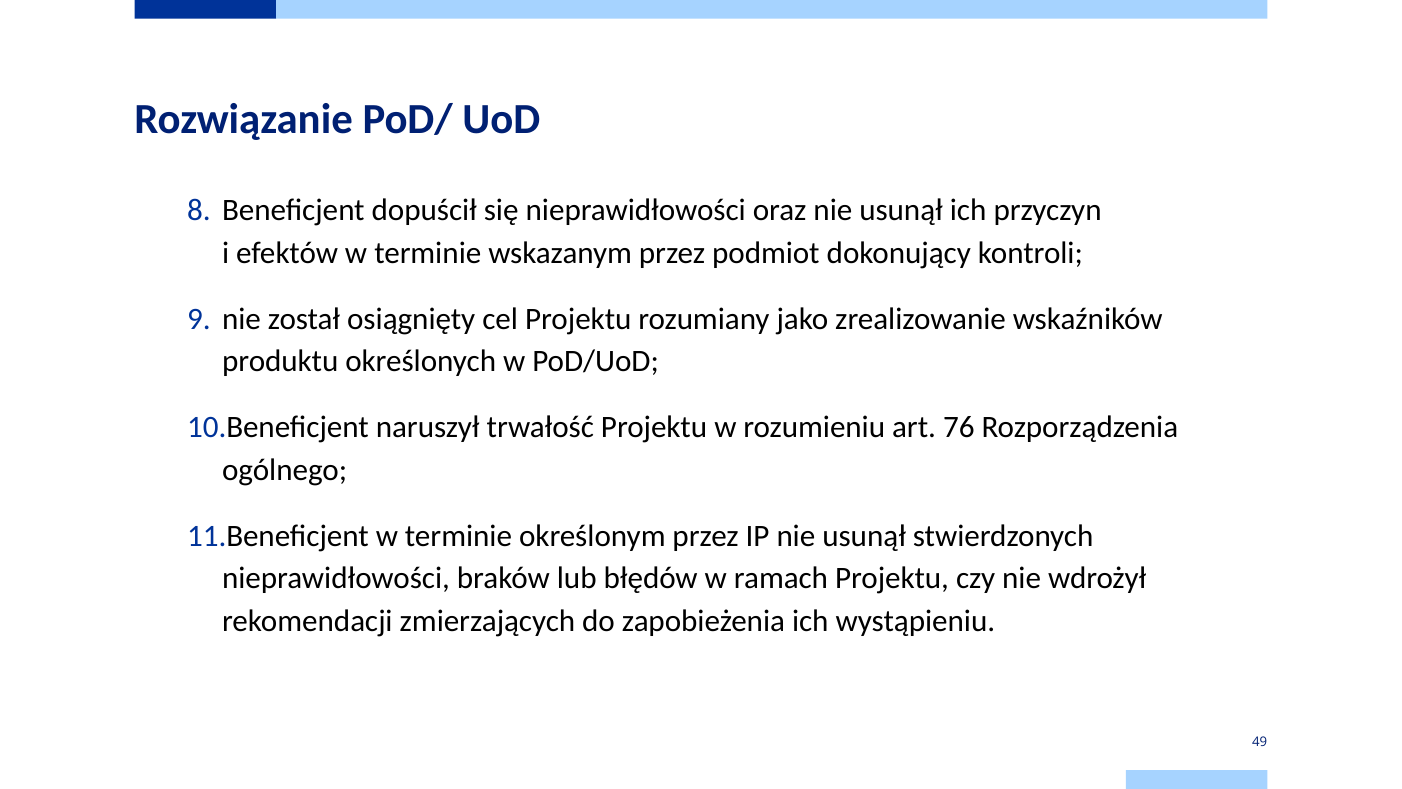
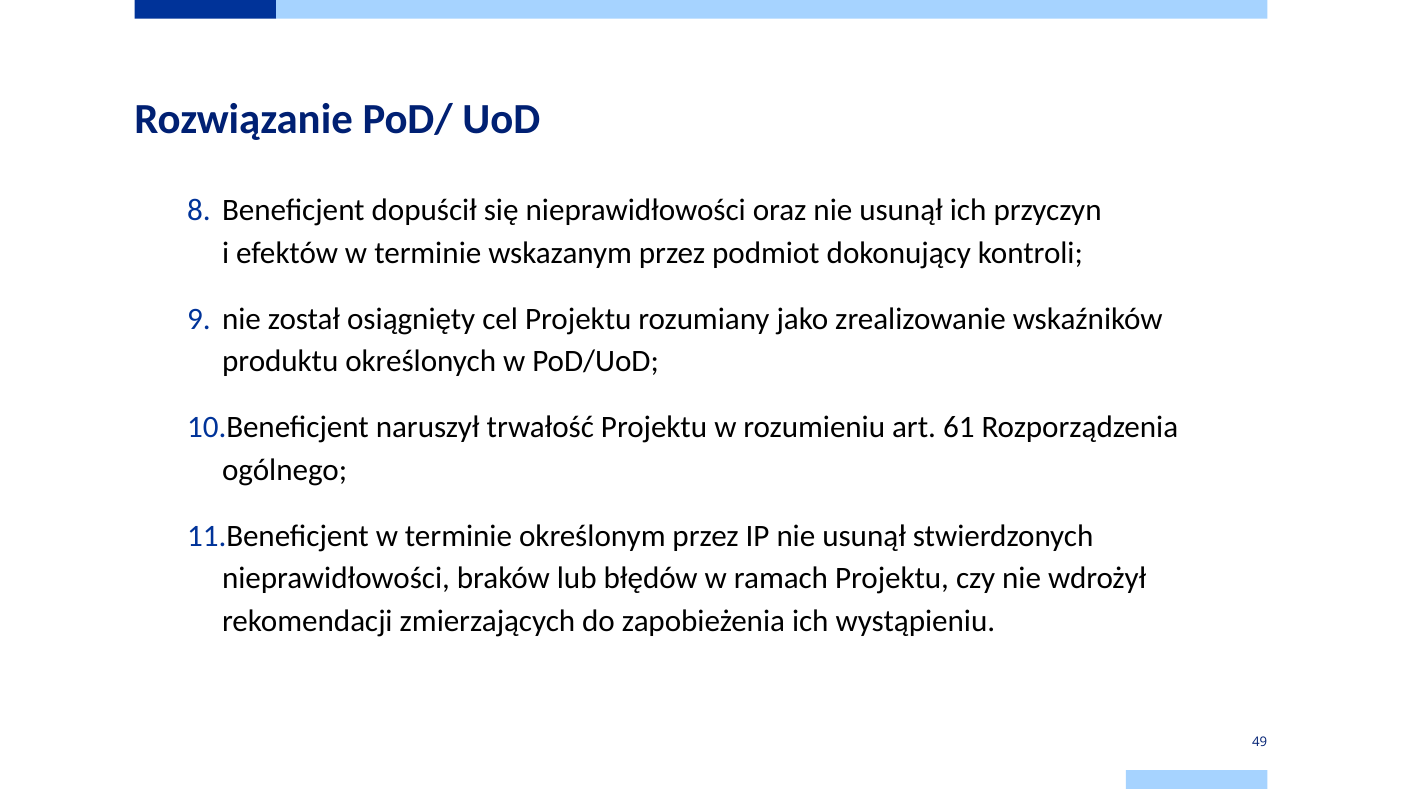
76: 76 -> 61 (959, 427)
